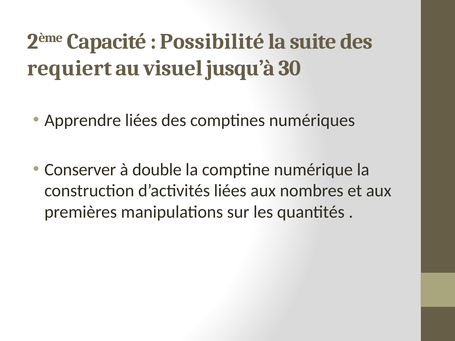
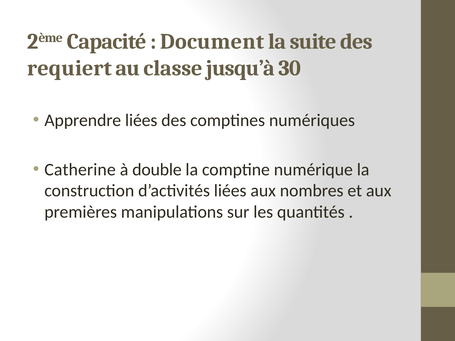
Possibilité: Possibilité -> Document (212, 42)
visuel: visuel -> classe (173, 68)
Conserver: Conserver -> Catherine (80, 170)
